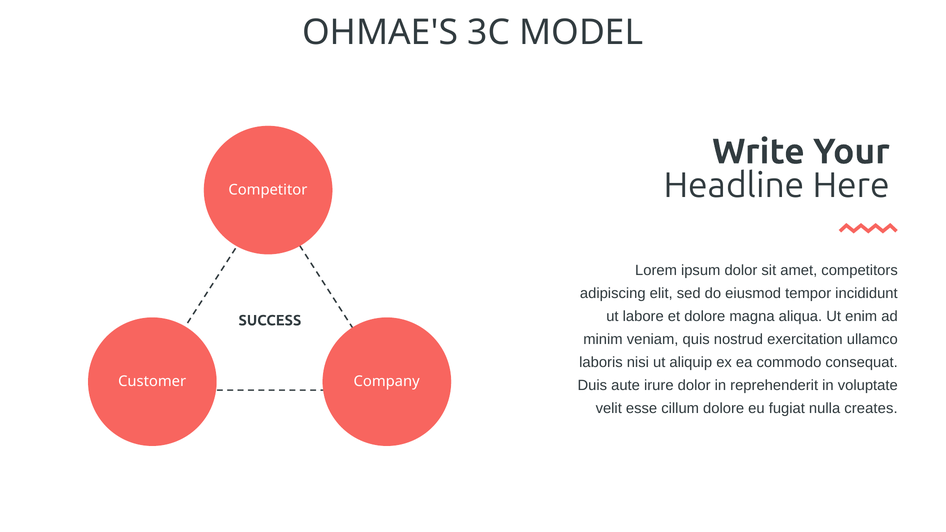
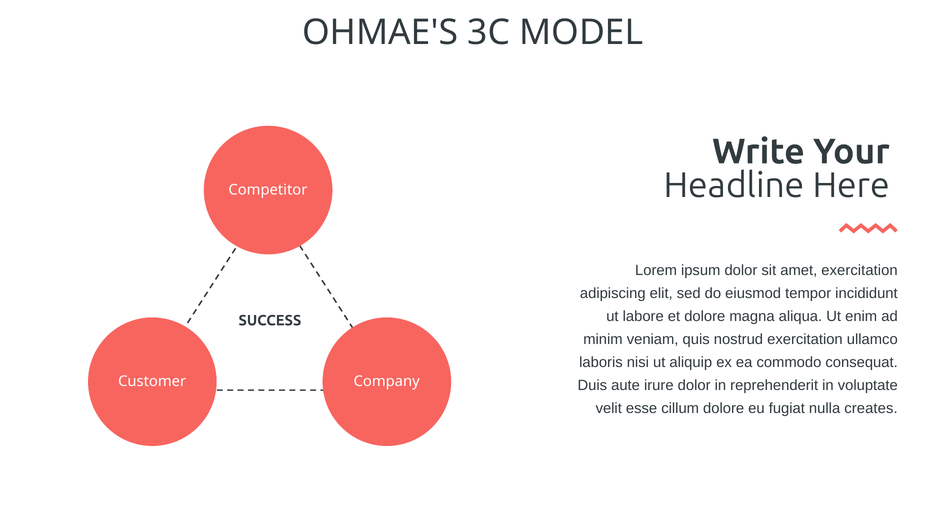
amet competitors: competitors -> exercitation (860, 270)
